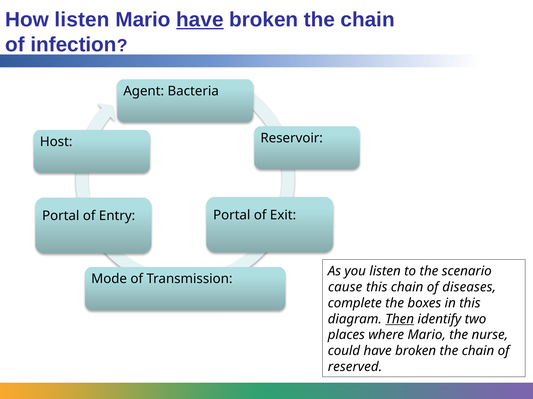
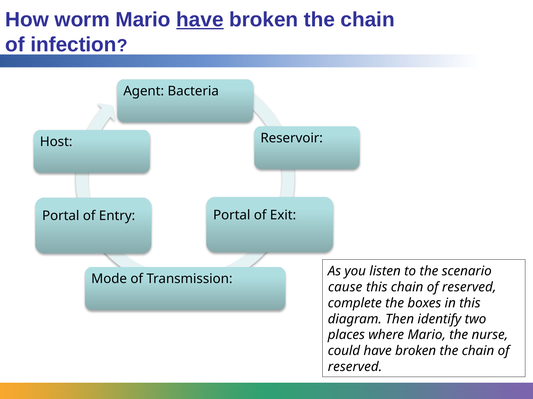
How listen: listen -> worm (82, 20)
this chain of diseases: diseases -> reserved (469, 288)
Then underline: present -> none (400, 320)
